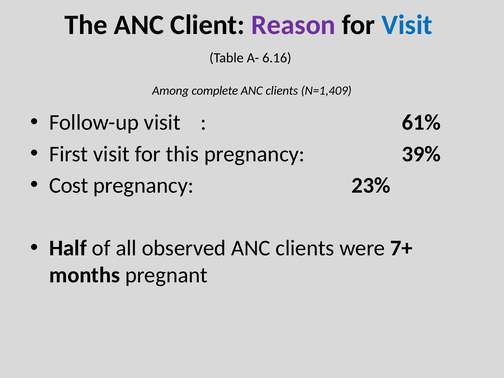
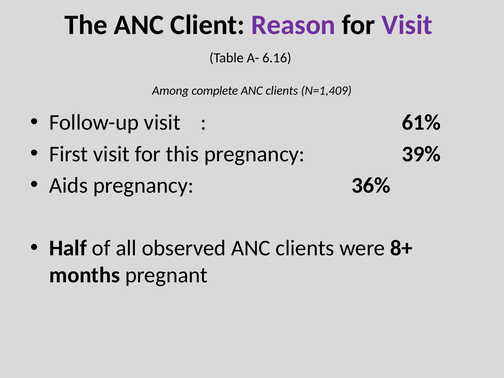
Visit colour: blue -> purple (407, 25)
Cost: Cost -> Aids (69, 185)
23%: 23% -> 36% (371, 185)
7+: 7+ -> 8+ (402, 248)
